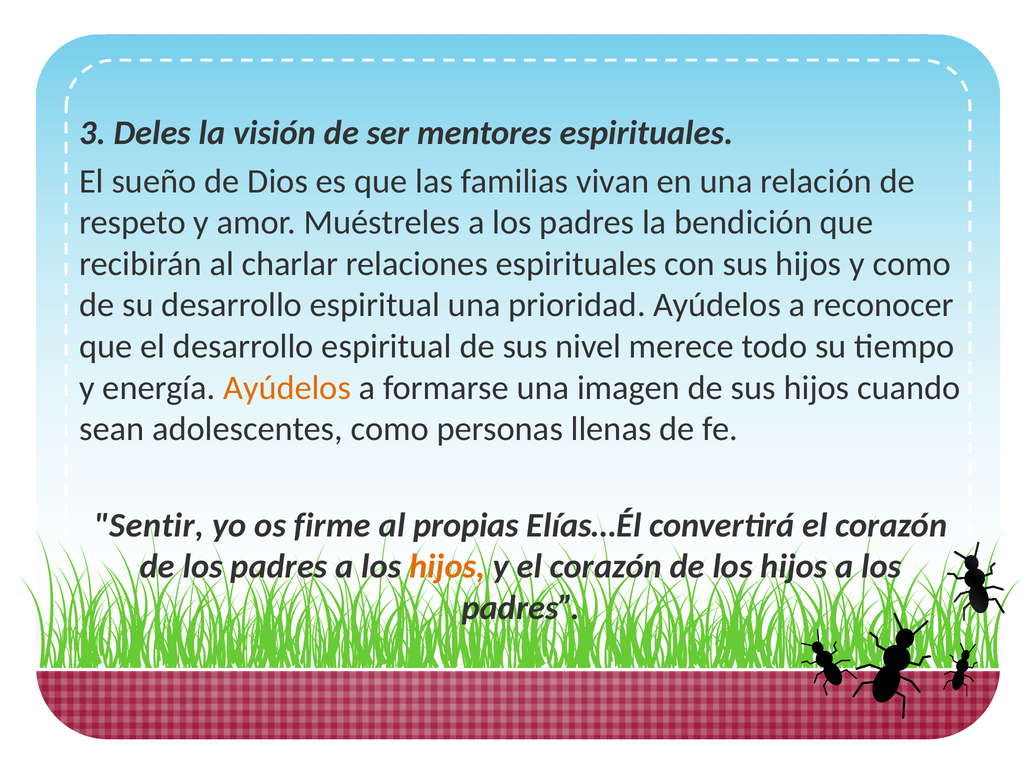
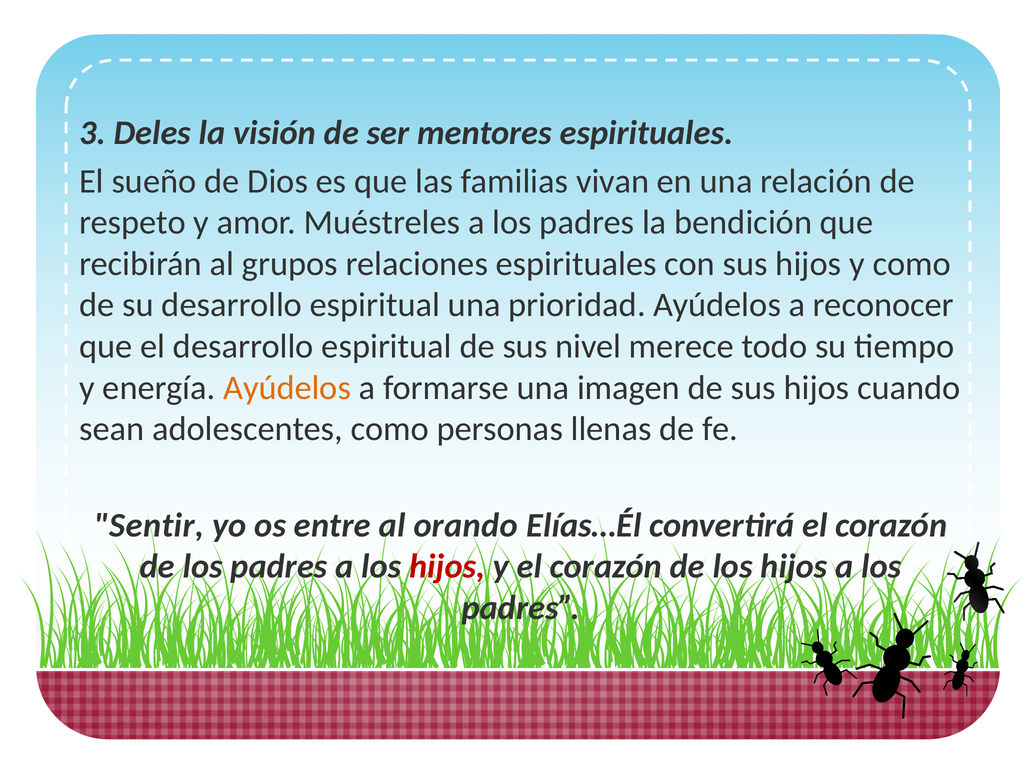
charlar: charlar -> grupos (290, 264)
firme: firme -> entre (332, 526)
propias: propias -> orando (466, 526)
hijos colour: orange -> red (447, 567)
